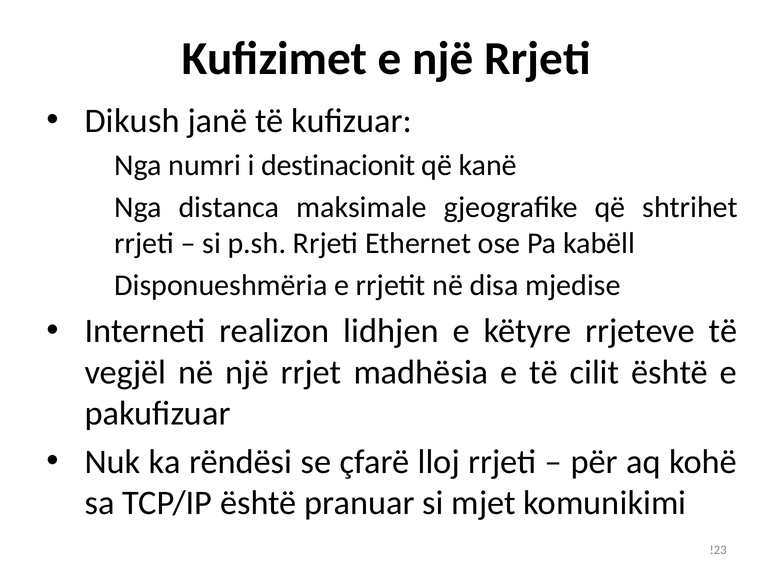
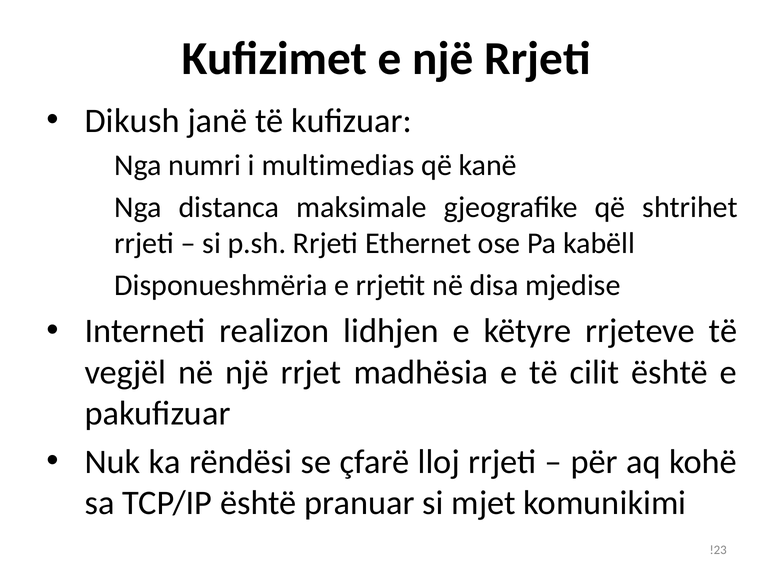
destinacionit: destinacionit -> multimedias (338, 165)
